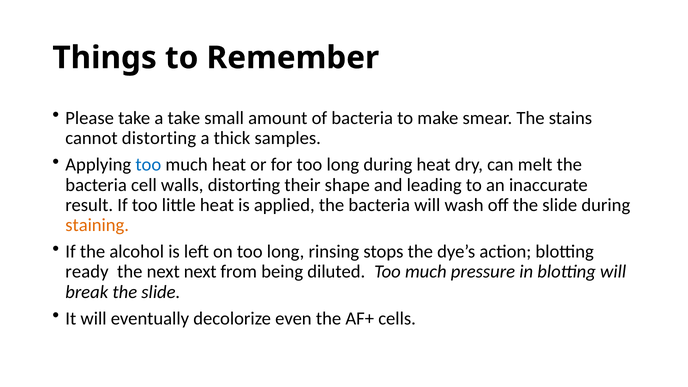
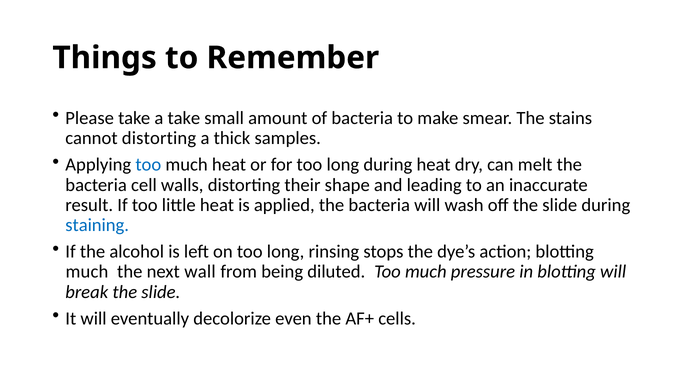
staining colour: orange -> blue (97, 225)
ready: ready -> much (87, 272)
next next: next -> wall (200, 272)
